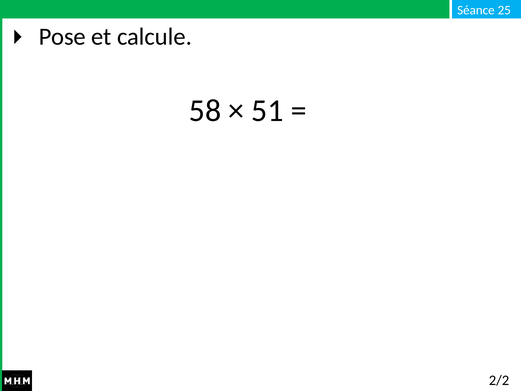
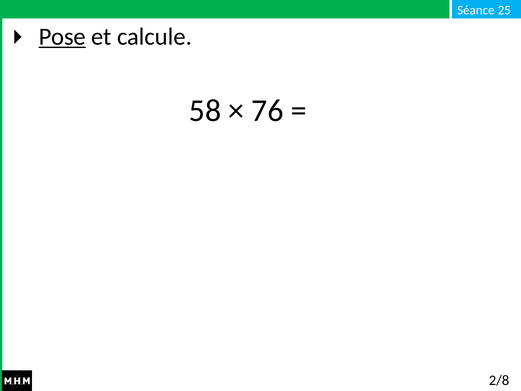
Pose underline: none -> present (62, 37)
51: 51 -> 76 (267, 111)
2/2: 2/2 -> 2/8 (499, 380)
